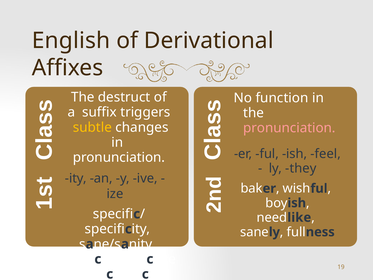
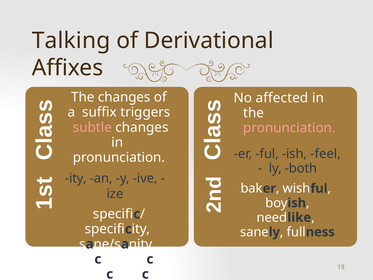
English: English -> Talking (71, 41)
function: function -> affected (282, 98)
The destruct: destruct -> changes (124, 97)
subtle colour: yellow -> pink (92, 127)
they: they -> both (301, 168)
